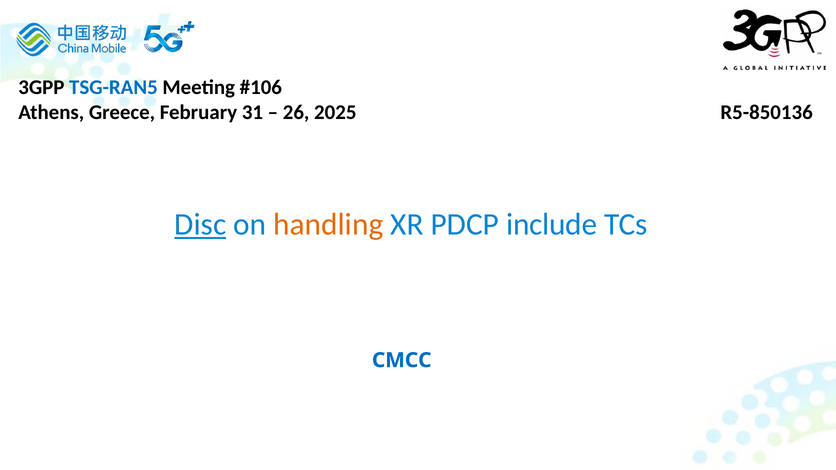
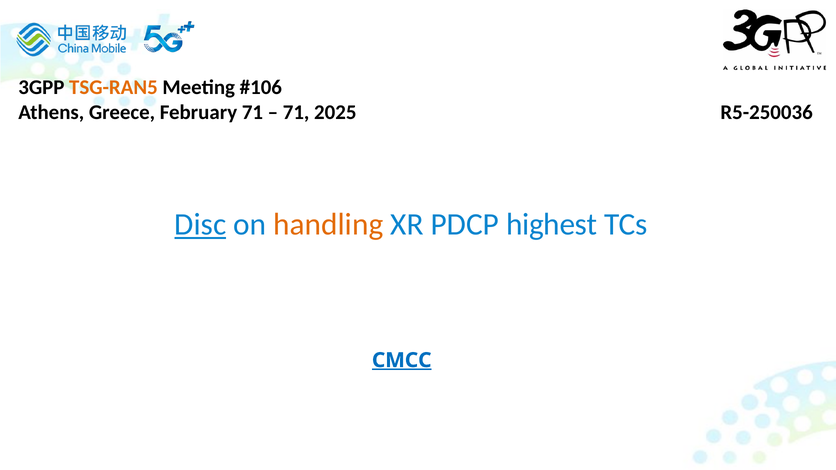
TSG-RAN5 colour: blue -> orange (113, 87)
February 31: 31 -> 71 (252, 112)
26: 26 -> 71 (296, 112)
R5-850136: R5-850136 -> R5-250036 (767, 112)
include: include -> highest (552, 225)
CMCC underline: none -> present (402, 360)
